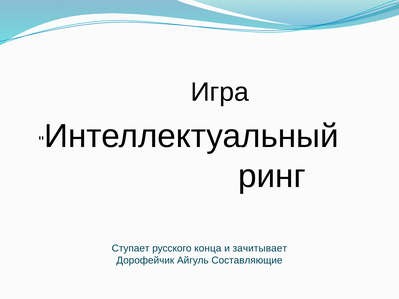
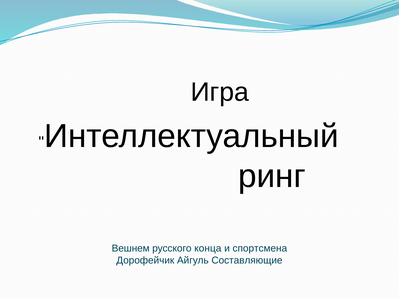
Ступает: Ступает -> Вешнем (131, 249)
зачитывает: зачитывает -> спортсмена (260, 249)
